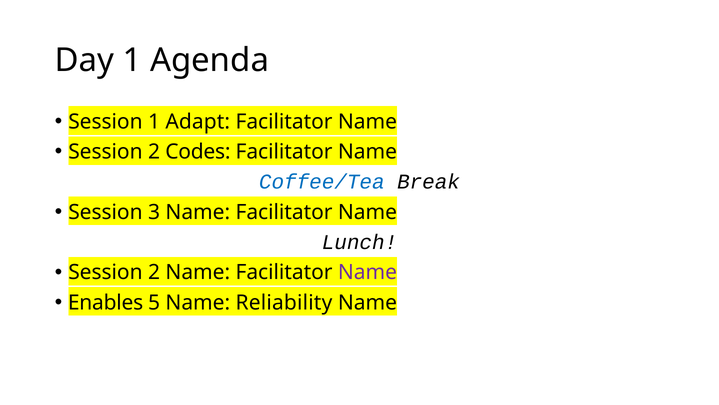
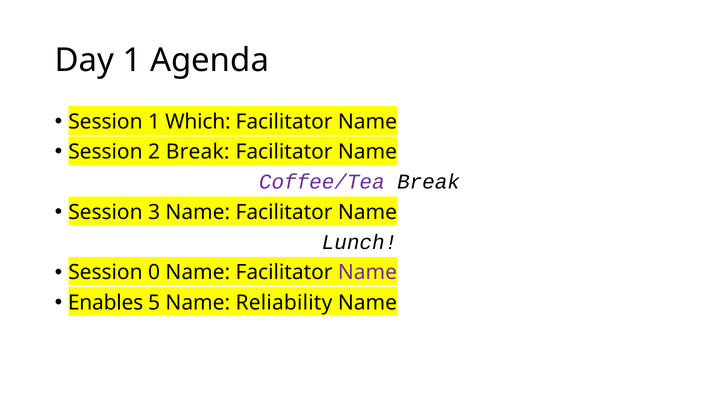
Adapt: Adapt -> Which (198, 122)
2 Codes: Codes -> Break (198, 152)
Coffee/Tea colour: blue -> purple (322, 182)
2: 2 -> 0 (154, 272)
